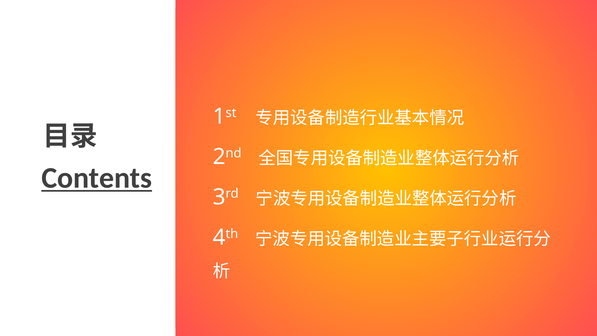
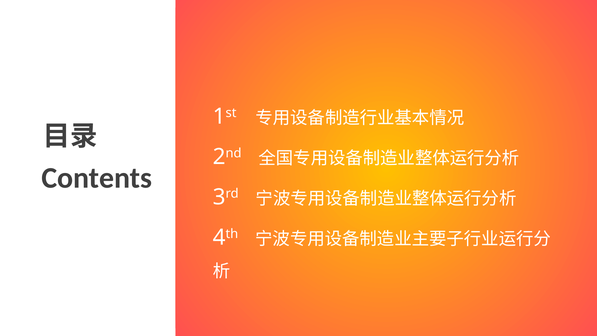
Contents underline: present -> none (97, 178)
